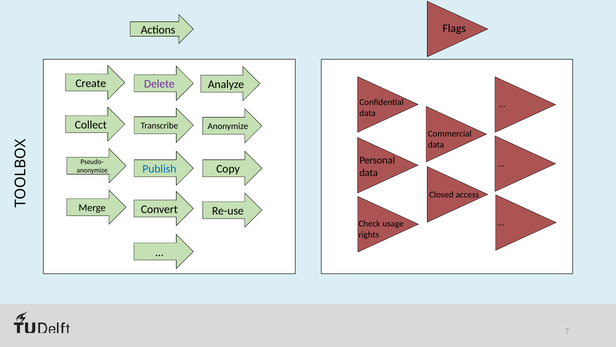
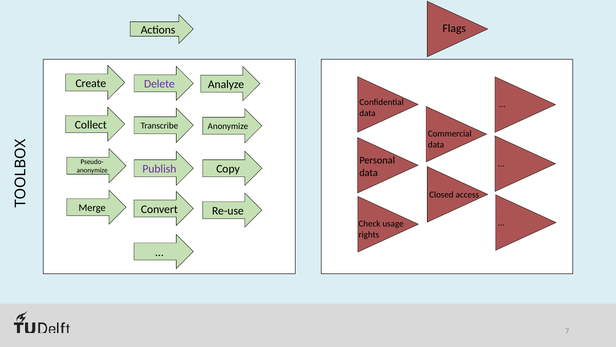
Publish colour: blue -> purple (159, 169)
